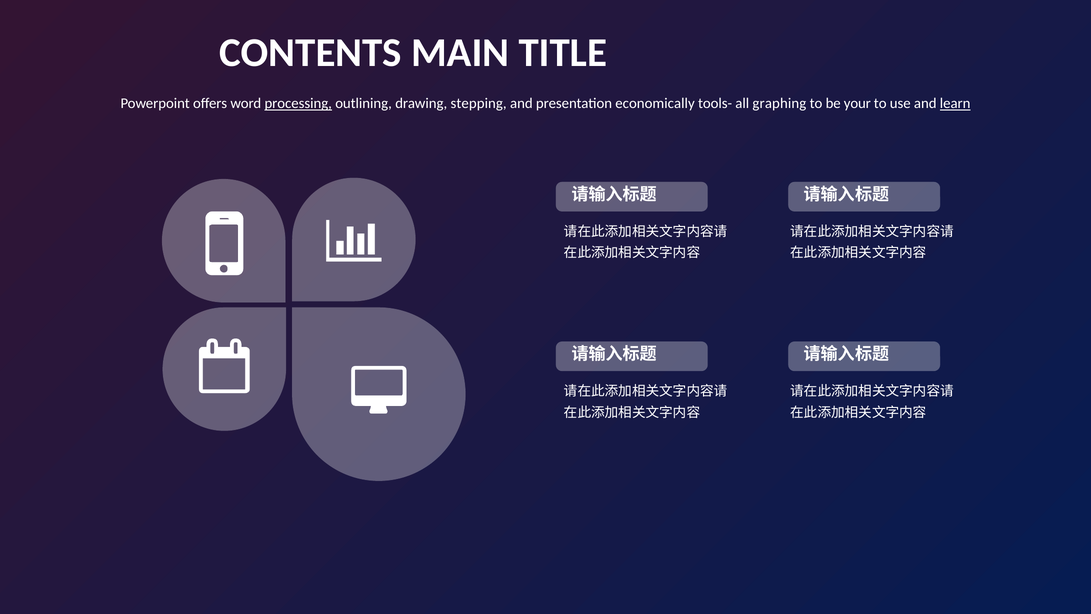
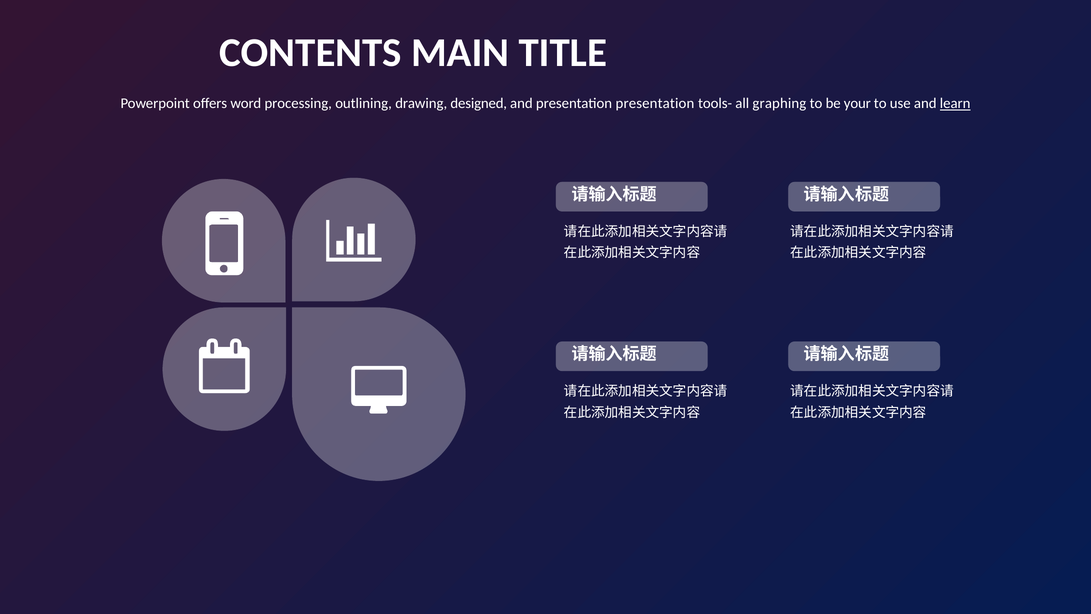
processing underline: present -> none (298, 104)
stepping: stepping -> designed (479, 104)
presentation economically: economically -> presentation (655, 104)
